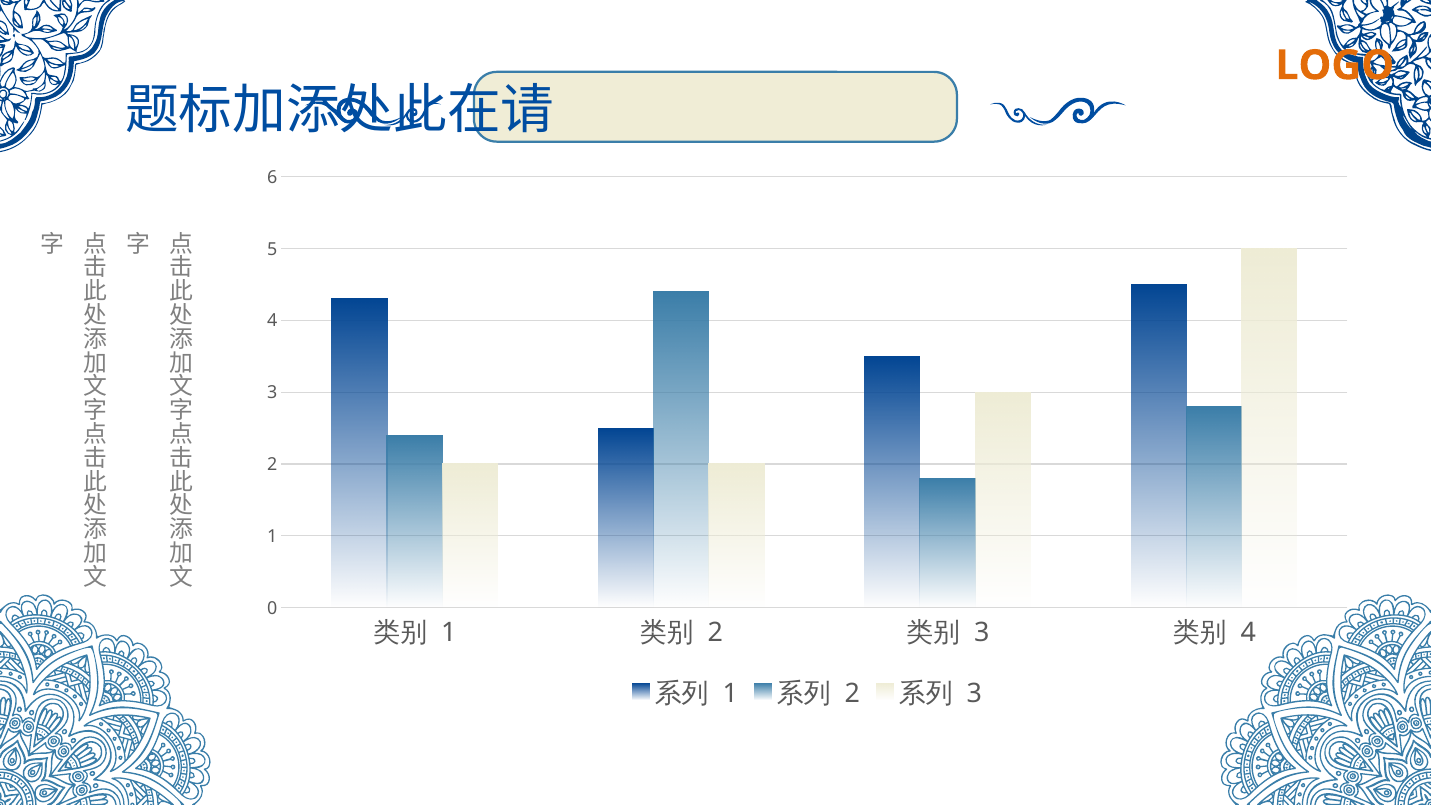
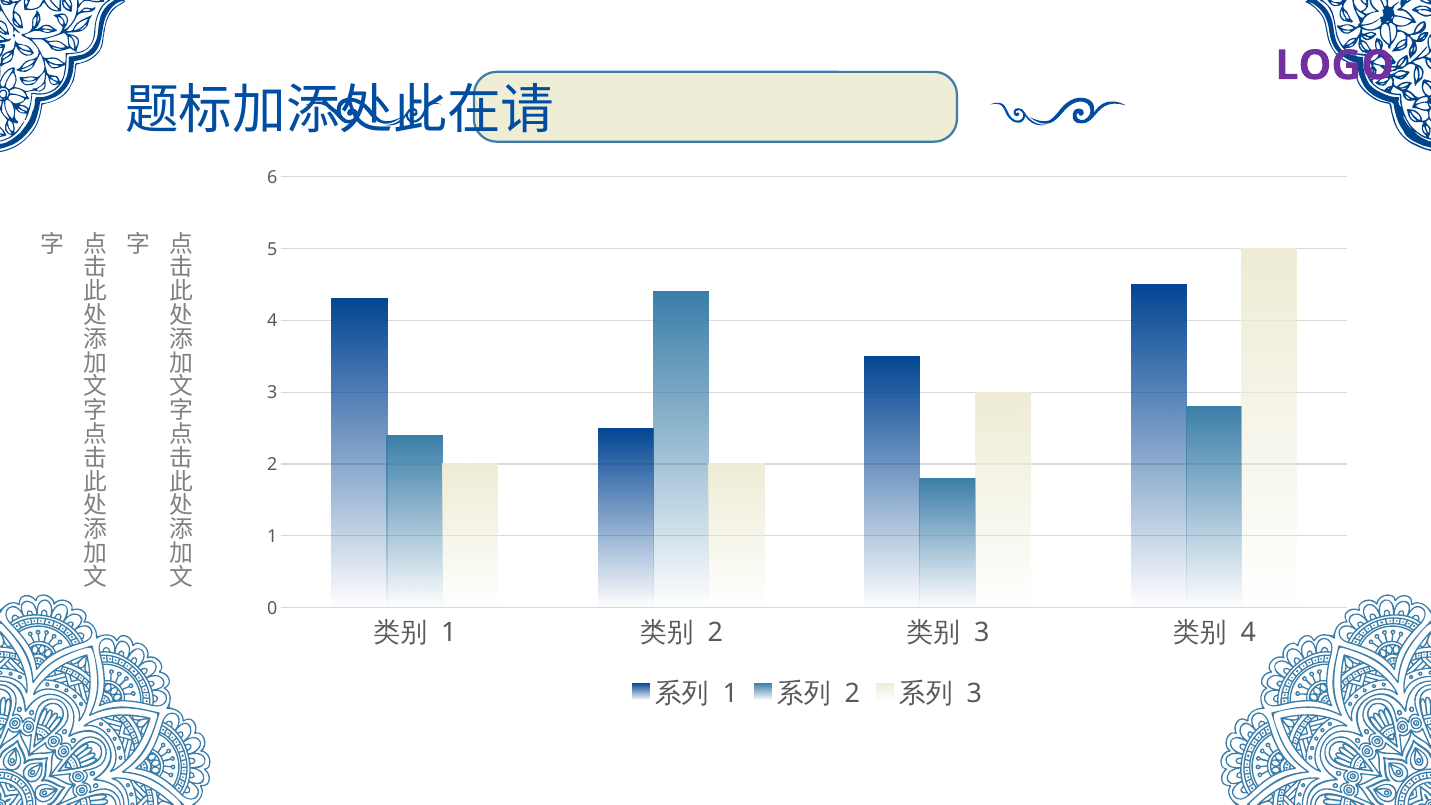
LOGO colour: orange -> purple (1335, 65)
